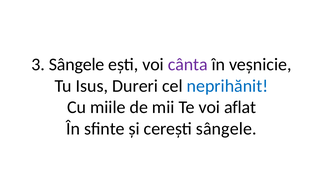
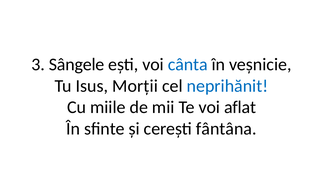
cânta colour: purple -> blue (188, 65)
Dureri: Dureri -> Morții (135, 86)
cerești sângele: sângele -> fântâna (226, 129)
